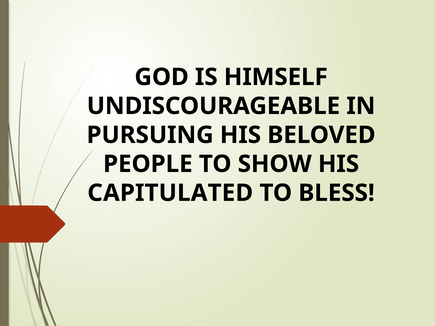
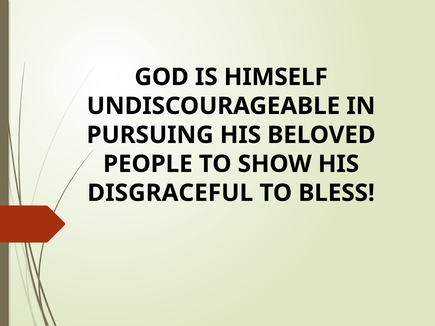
CAPITULATED: CAPITULATED -> DISGRACEFUL (170, 193)
